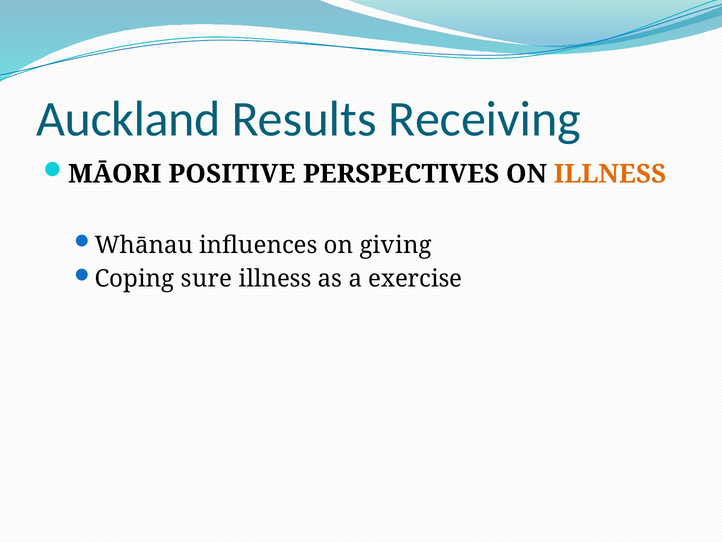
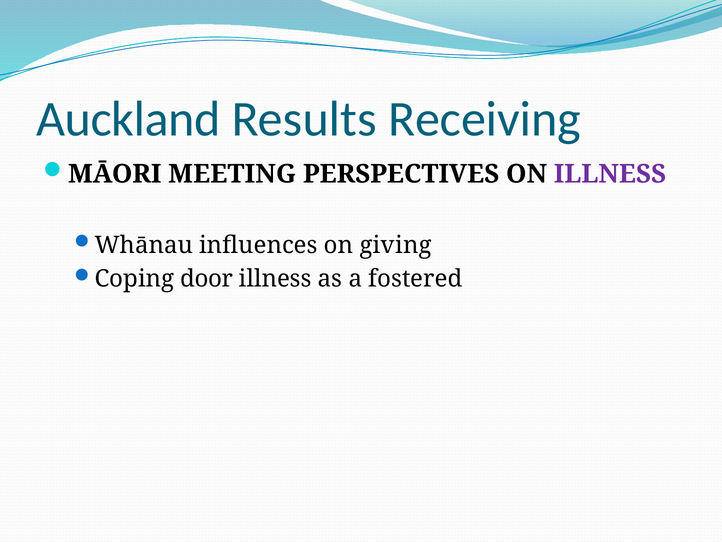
POSITIVE: POSITIVE -> MEETING (232, 174)
ILLNESS colour: orange -> purple (610, 174)
sure: sure -> door (207, 279)
exercise: exercise -> fostered (415, 279)
